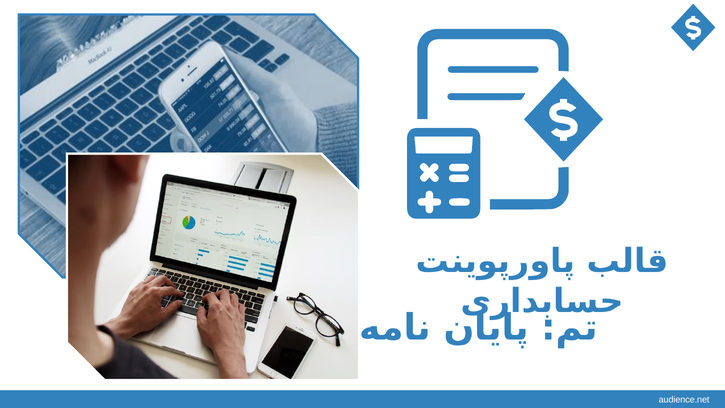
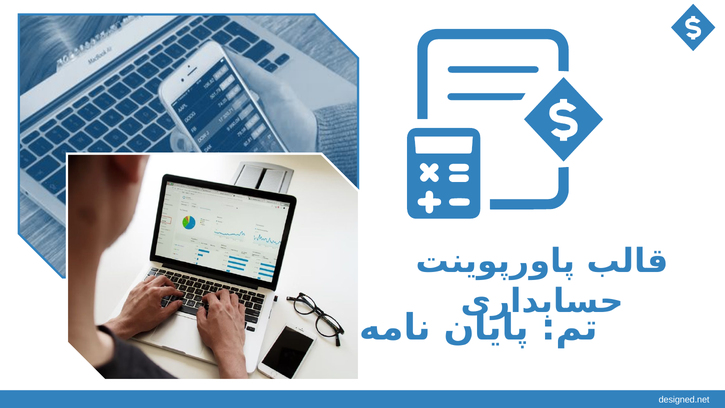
audience.net: audience.net -> designed.net (684, 400)
